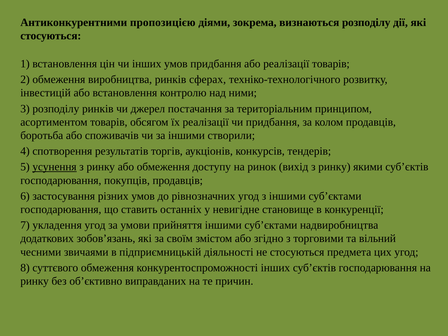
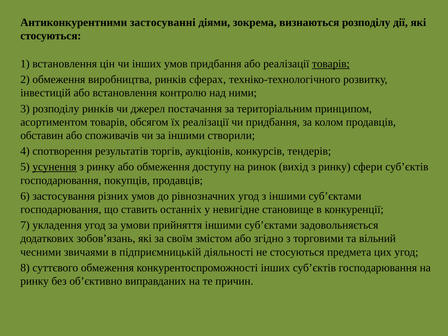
пропозицією: пропозицією -> застосуванні (163, 23)
товарів underline: none -> present (331, 64)
боротьба: боротьба -> обставин (42, 136)
якими: якими -> сфери (368, 167)
надвиробництва: надвиробництва -> задовольняється (339, 225)
